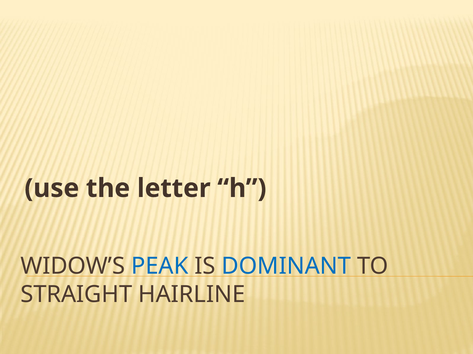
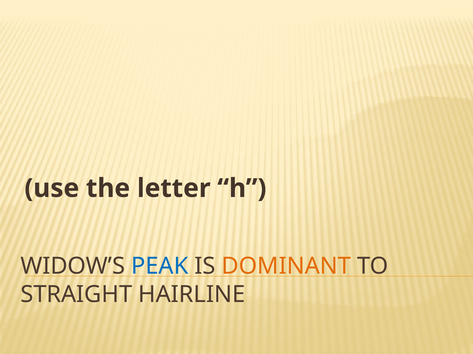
DOMINANT colour: blue -> orange (286, 266)
